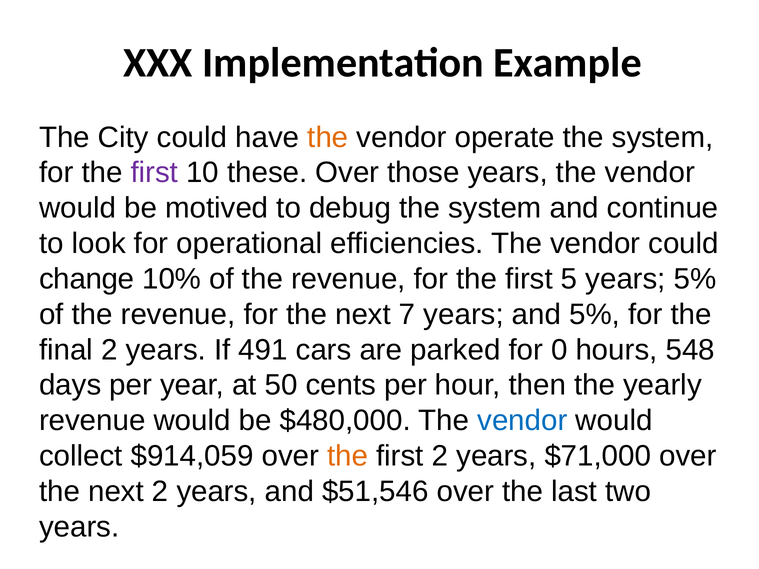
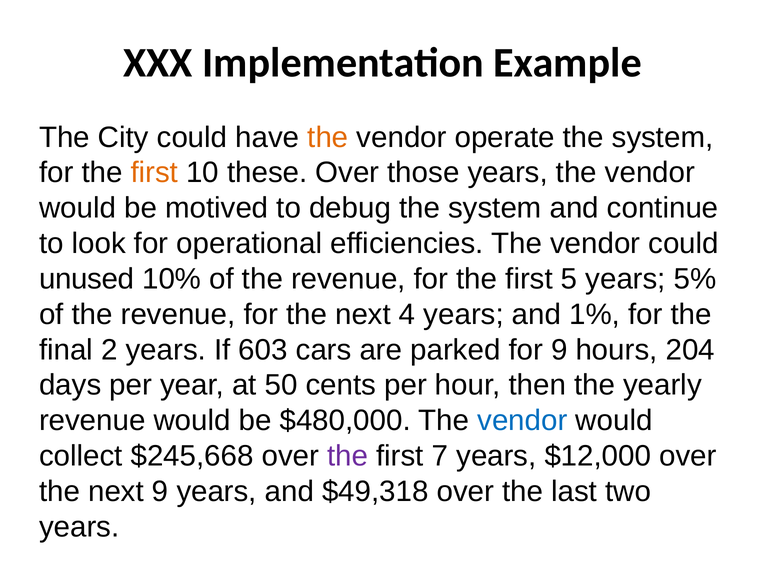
first colour: purple -> orange (154, 173)
change: change -> unused (87, 279)
7: 7 -> 4 (407, 315)
and 5%: 5% -> 1% (595, 315)
491: 491 -> 603 (263, 350)
for 0: 0 -> 9 (559, 350)
548: 548 -> 204 (690, 350)
$914,059: $914,059 -> $245,668 (192, 456)
the colour: orange -> purple (348, 456)
first 2: 2 -> 7 (440, 456)
$71,000: $71,000 -> $12,000 (598, 456)
next 2: 2 -> 9 (160, 492)
$51,546: $51,546 -> $49,318 (375, 492)
